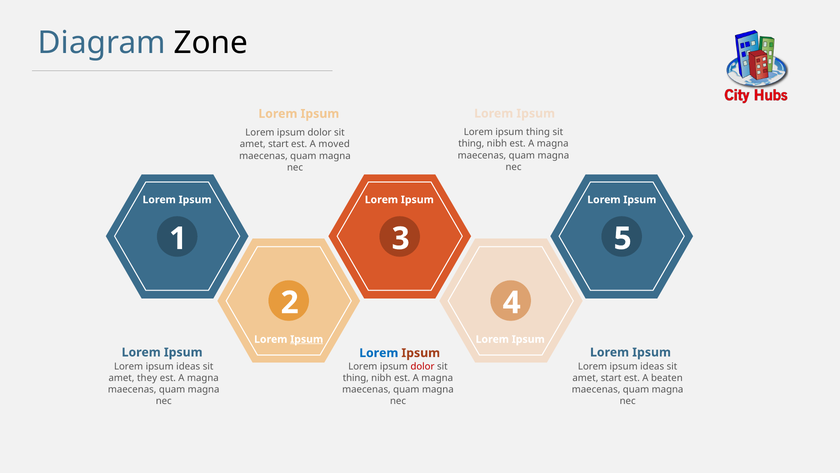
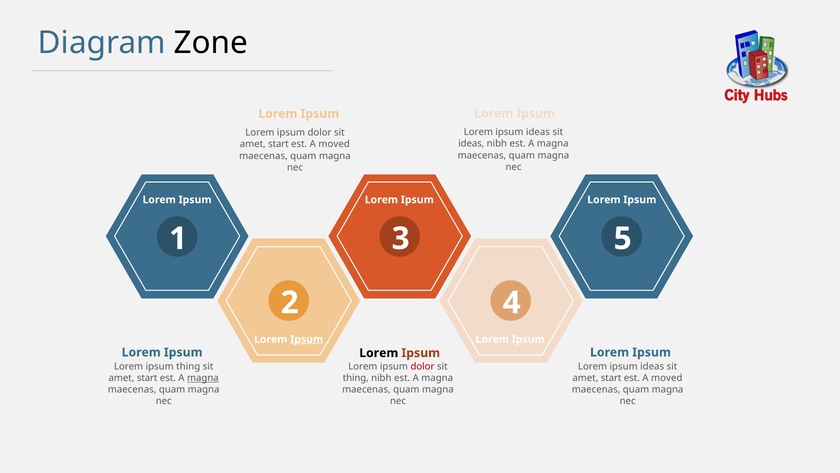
thing: thing -> ideas (538, 132)
thing: thing -> ideas (471, 144)
Lorem colour: blue -> black (379, 353)
ideas: ideas -> thing (188, 366)
beaten: beaten -> moved (667, 377)
they: they -> start (147, 378)
magna underline: none -> present (203, 378)
